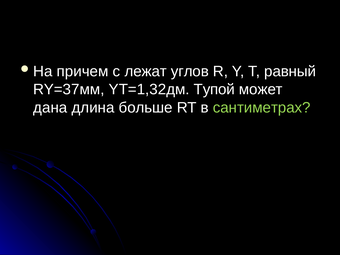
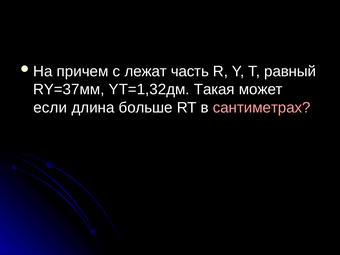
углов: углов -> часть (190, 71)
Тупой: Тупой -> Такая (214, 89)
дана: дана -> если (50, 108)
сантиметрах colour: light green -> pink (262, 108)
